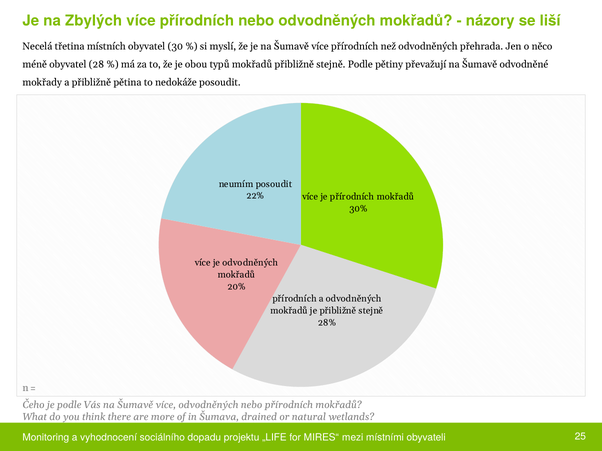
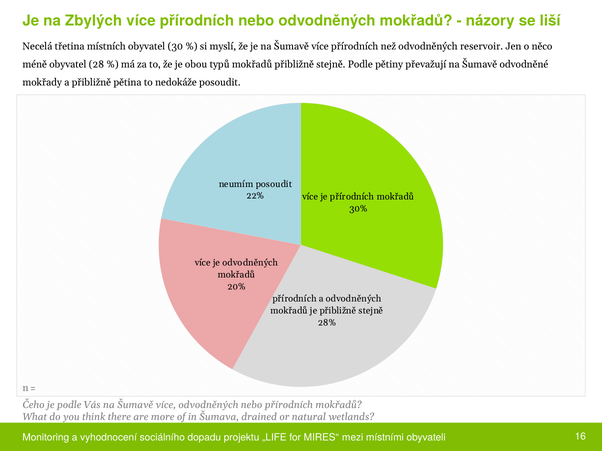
přehrada: přehrada -> reservoir (482, 47)
25: 25 -> 16 (580, 437)
